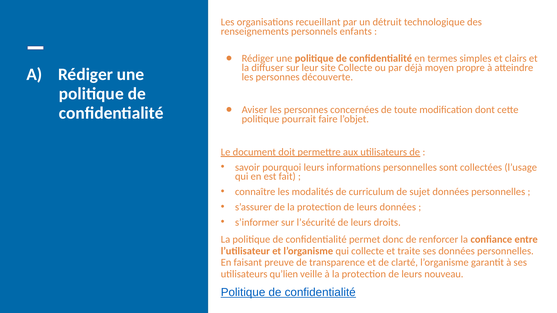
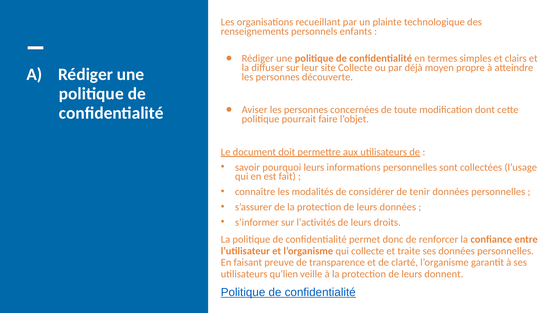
détruit: détruit -> plainte (387, 22)
curriculum: curriculum -> considérer (371, 192)
sujet: sujet -> tenir (420, 192)
l’sécurité: l’sécurité -> l’activités (316, 223)
nouveau: nouveau -> donnent (444, 274)
